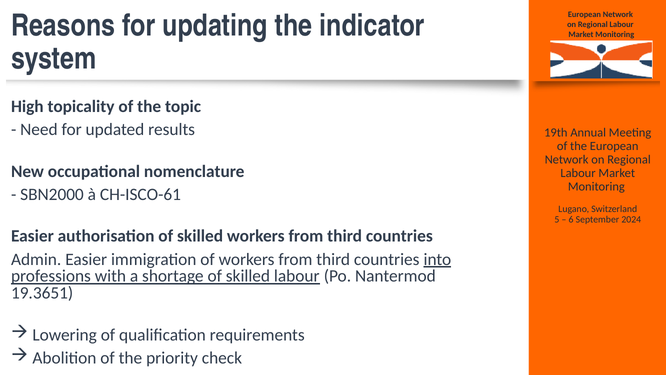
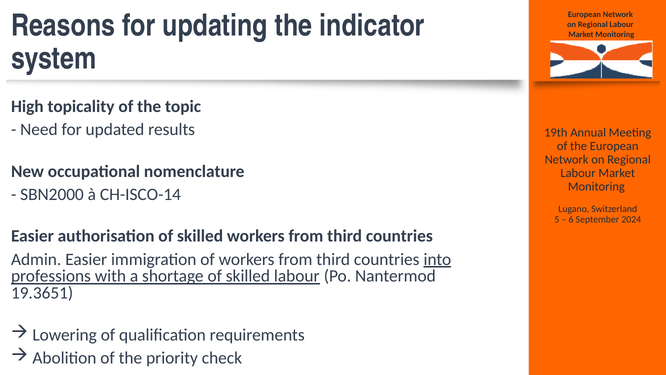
CH-ISCO-61: CH-ISCO-61 -> CH-ISCO-14 (140, 194)
